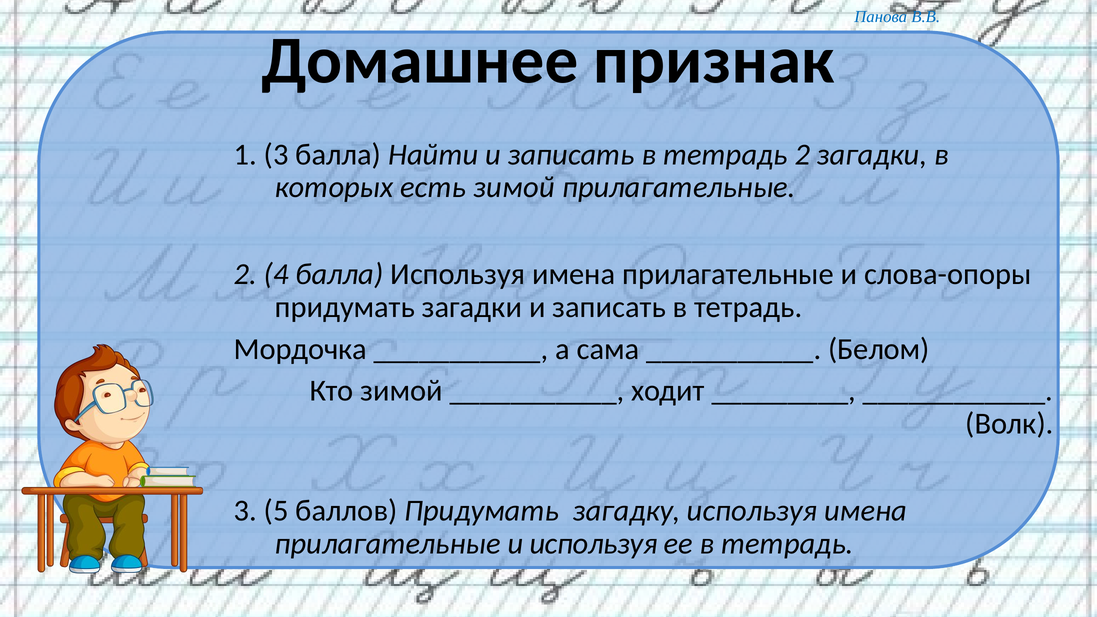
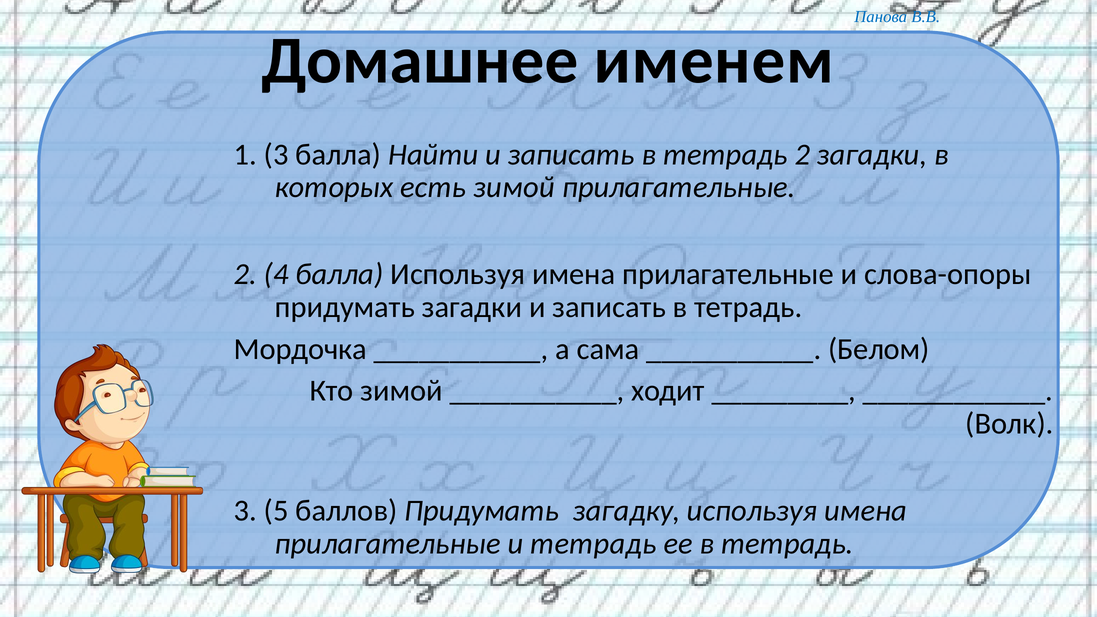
признак: признак -> именем (714, 60)
и используя: используя -> тетрадь (593, 544)
